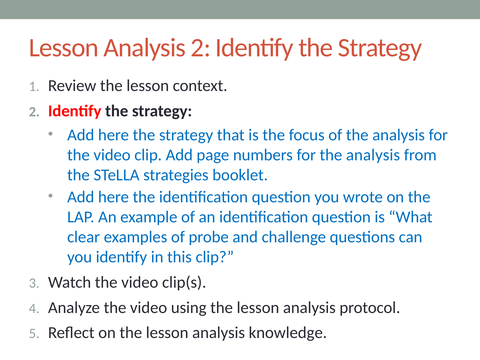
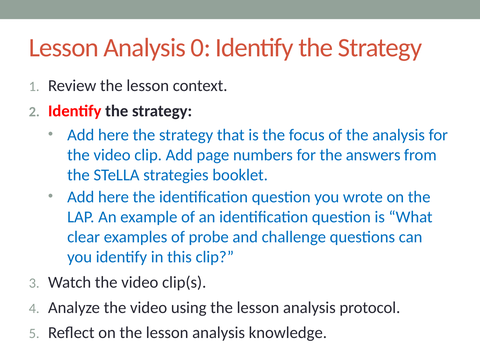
Analysis 2: 2 -> 0 (201, 48)
for the analysis: analysis -> answers (373, 155)
